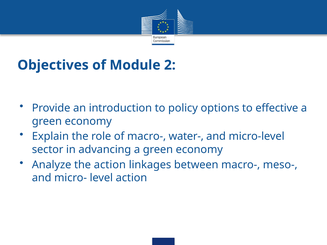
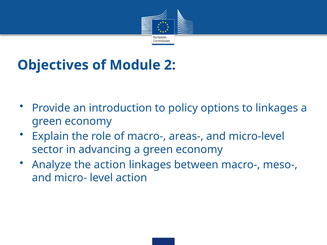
to effective: effective -> linkages (277, 108)
water-: water- -> areas- (186, 137)
